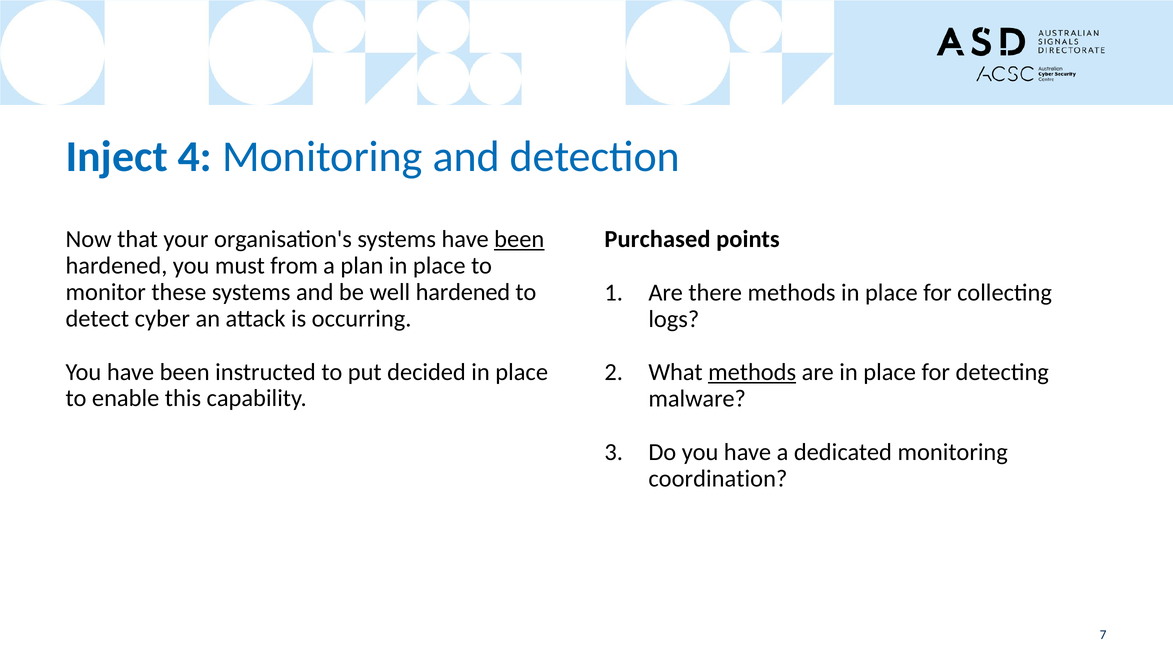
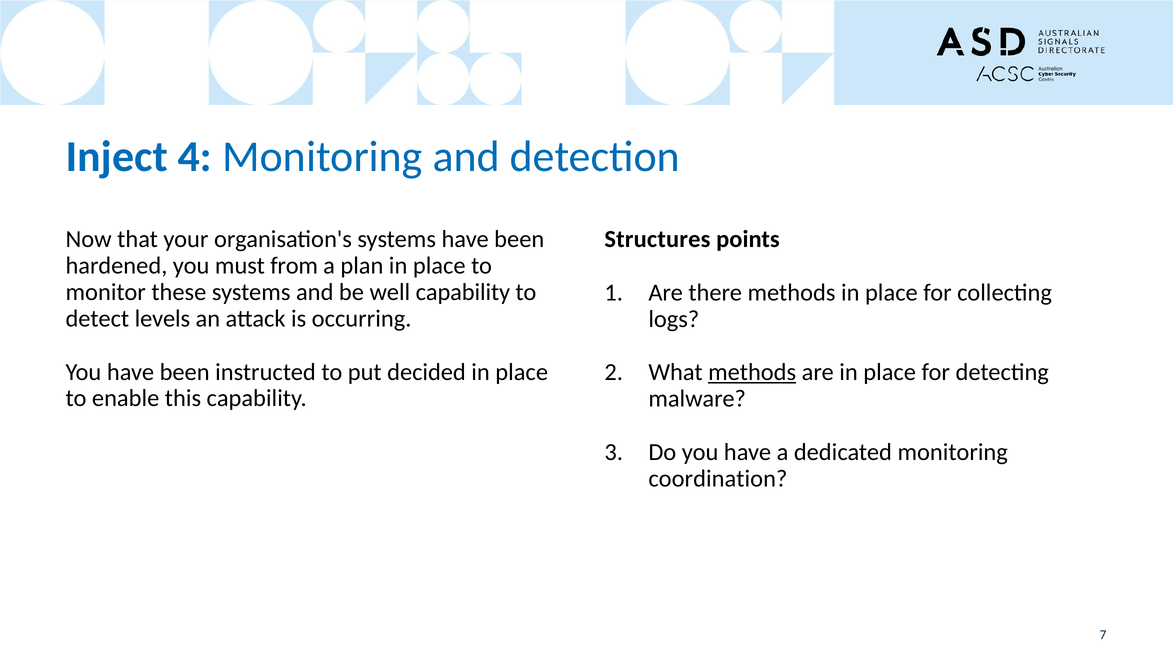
been underline: present -> none (519, 239)
Purchased: Purchased -> Structures (657, 239)
well hardened: hardened -> capability (463, 292)
cyber: cyber -> levels (162, 319)
